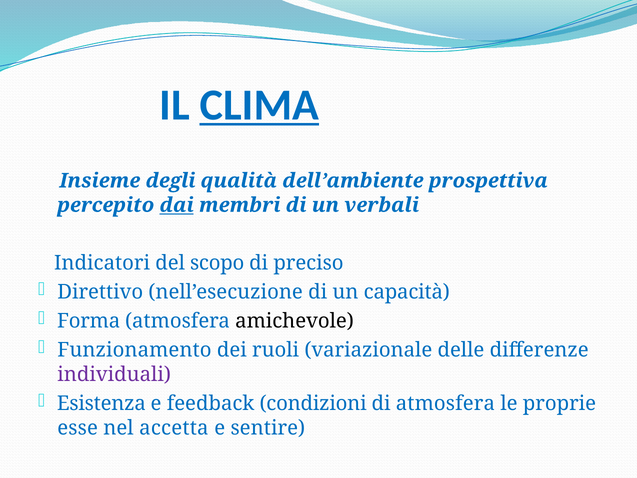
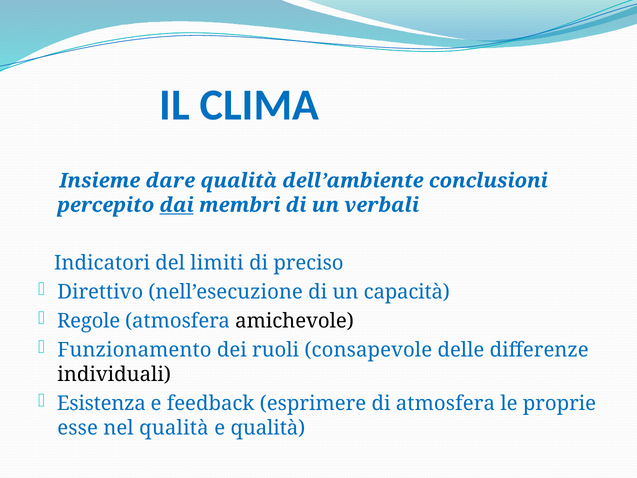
CLIMA underline: present -> none (259, 105)
degli: degli -> dare (170, 181)
prospettiva: prospettiva -> conclusioni (488, 181)
scopo: scopo -> limiti (217, 263)
Forma: Forma -> Regole (89, 321)
variazionale: variazionale -> consapevole (368, 350)
individuali colour: purple -> black (114, 374)
condizioni: condizioni -> esprimere (313, 403)
nel accetta: accetta -> qualità (174, 428)
e sentire: sentire -> qualità (268, 428)
